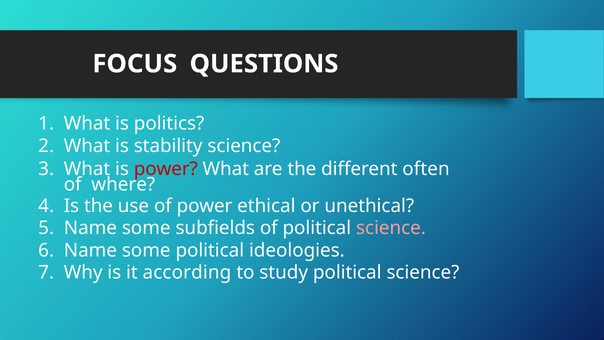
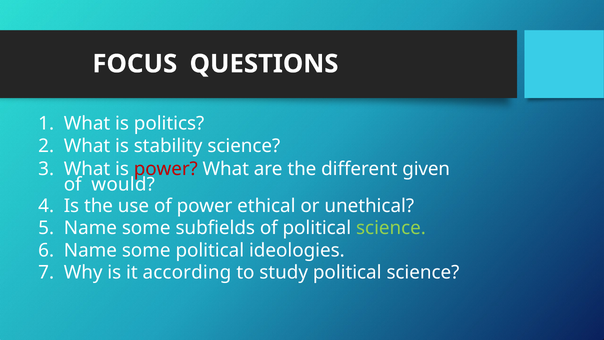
often: often -> given (426, 169)
where: where -> would (123, 185)
science colour: pink -> light green (391, 228)
